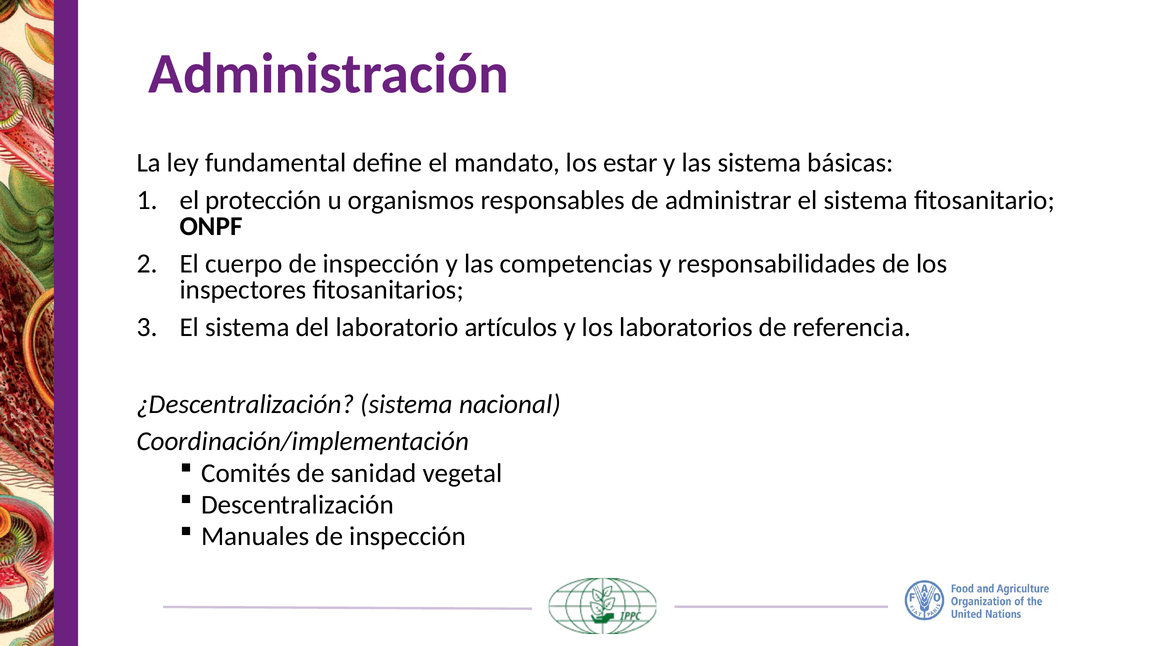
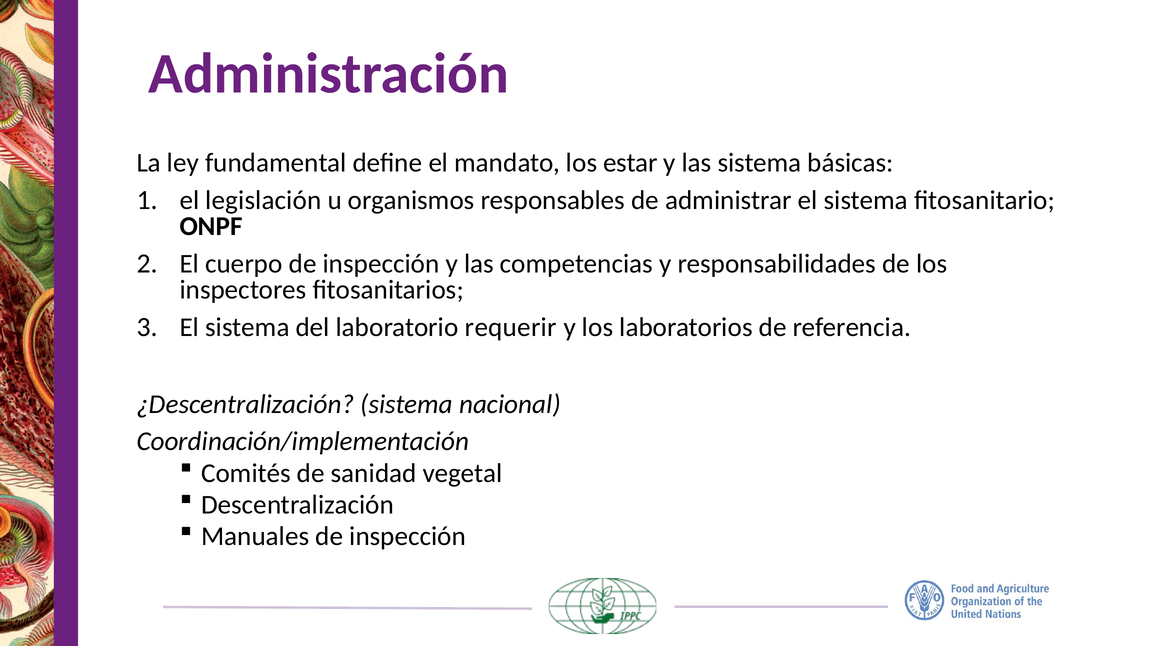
protección: protección -> legislación (263, 200)
artículos: artículos -> requerir (511, 327)
